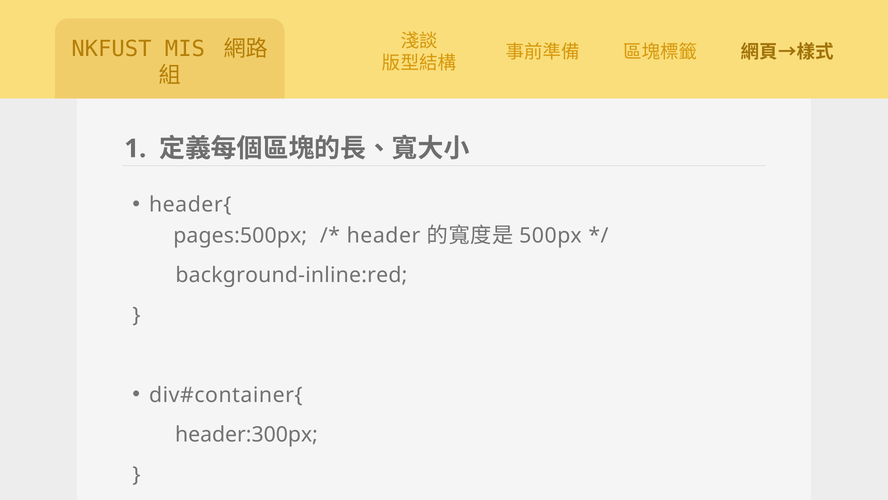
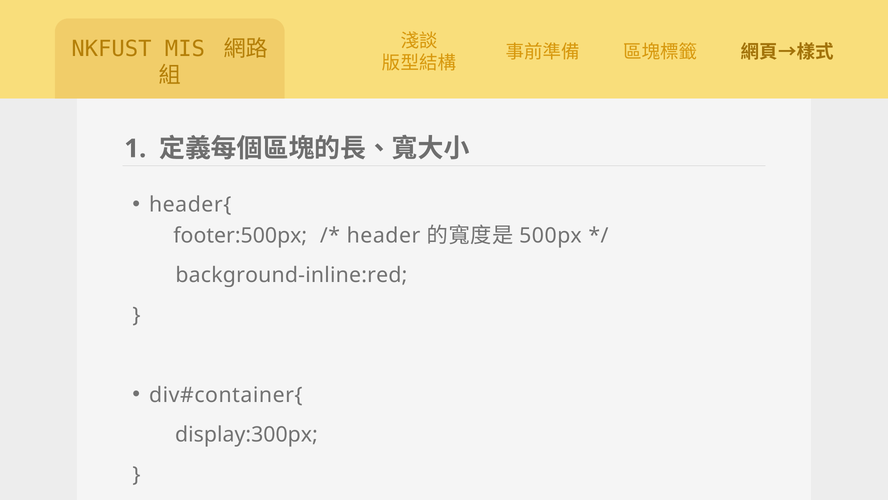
pages:500px: pages:500px -> footer:500px (240, 235)
header:300px: header:300px -> display:300px (246, 435)
